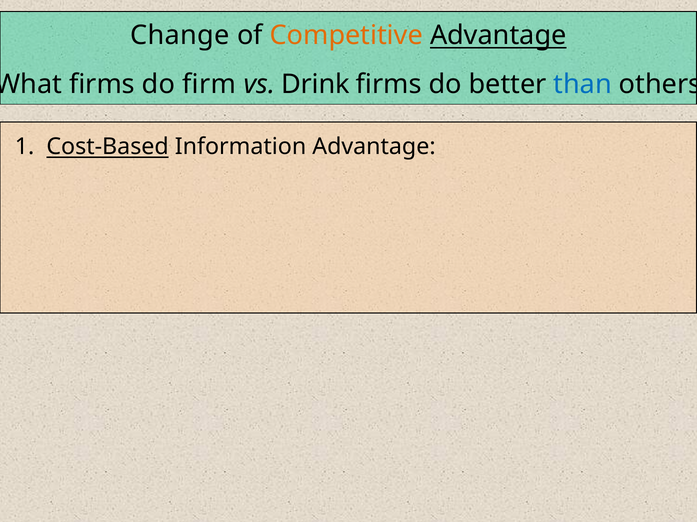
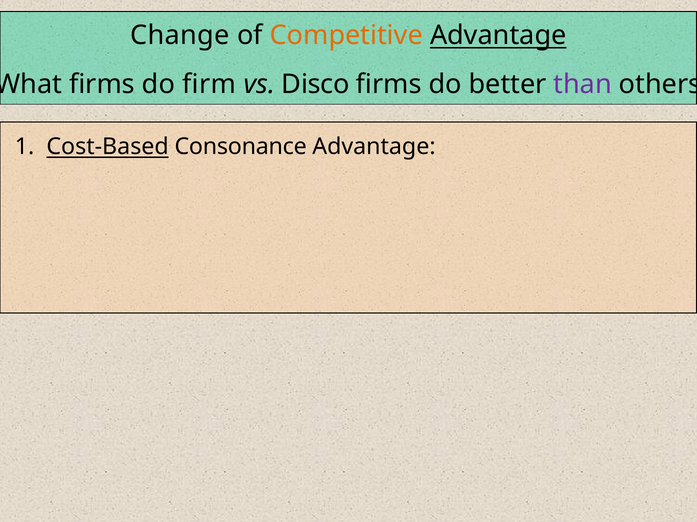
Drink: Drink -> Disco (316, 84)
than colour: blue -> purple (583, 84)
Information: Information -> Consonance (241, 147)
